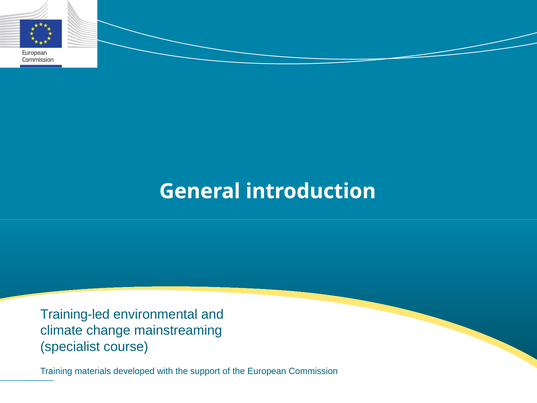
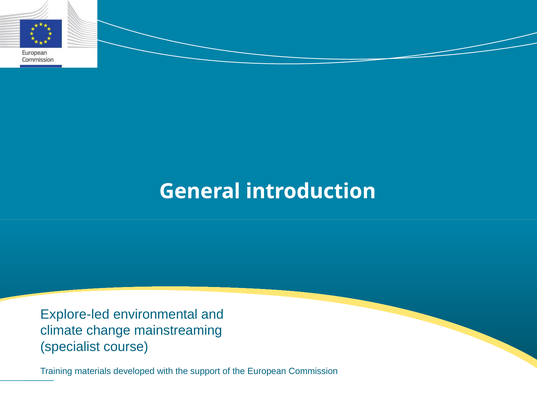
Training-led: Training-led -> Explore-led (75, 314)
